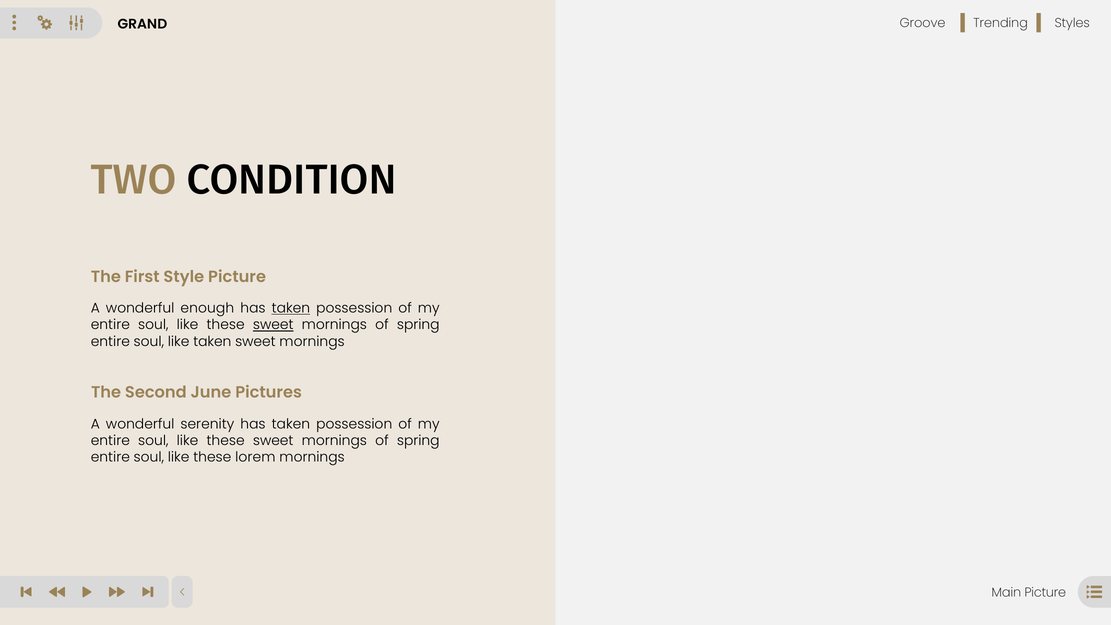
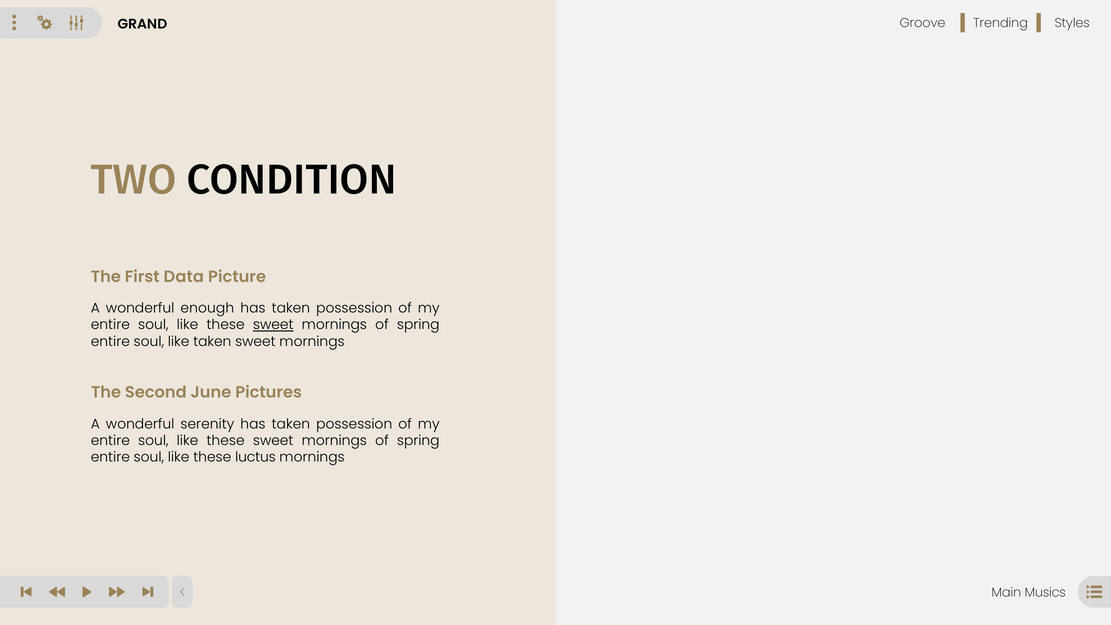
Style: Style -> Data (184, 277)
taken underline: present -> none (291, 308)
lorem: lorem -> luctus (255, 457)
Main Picture: Picture -> Musics (1045, 592)
